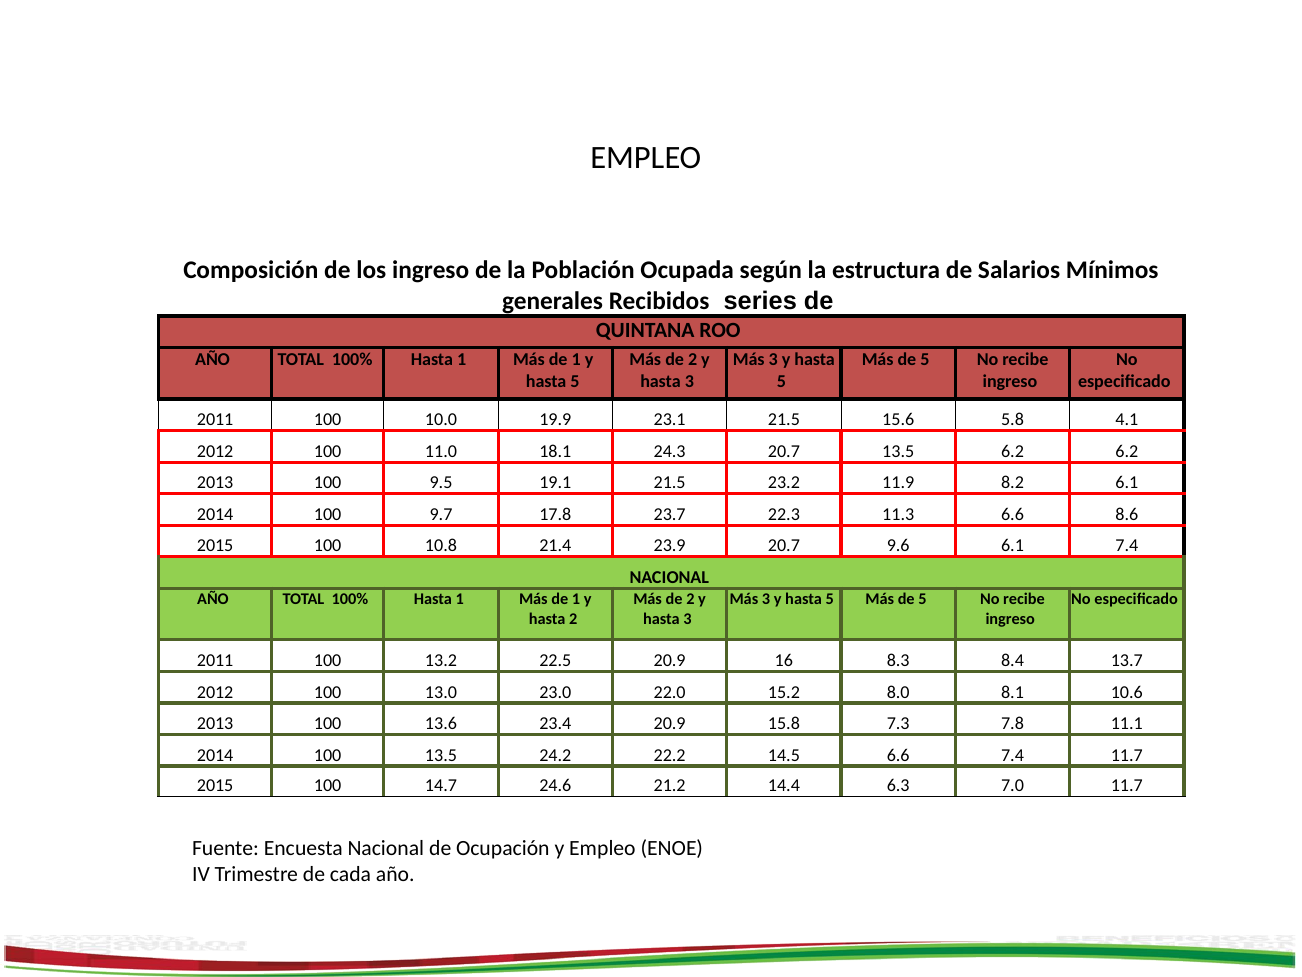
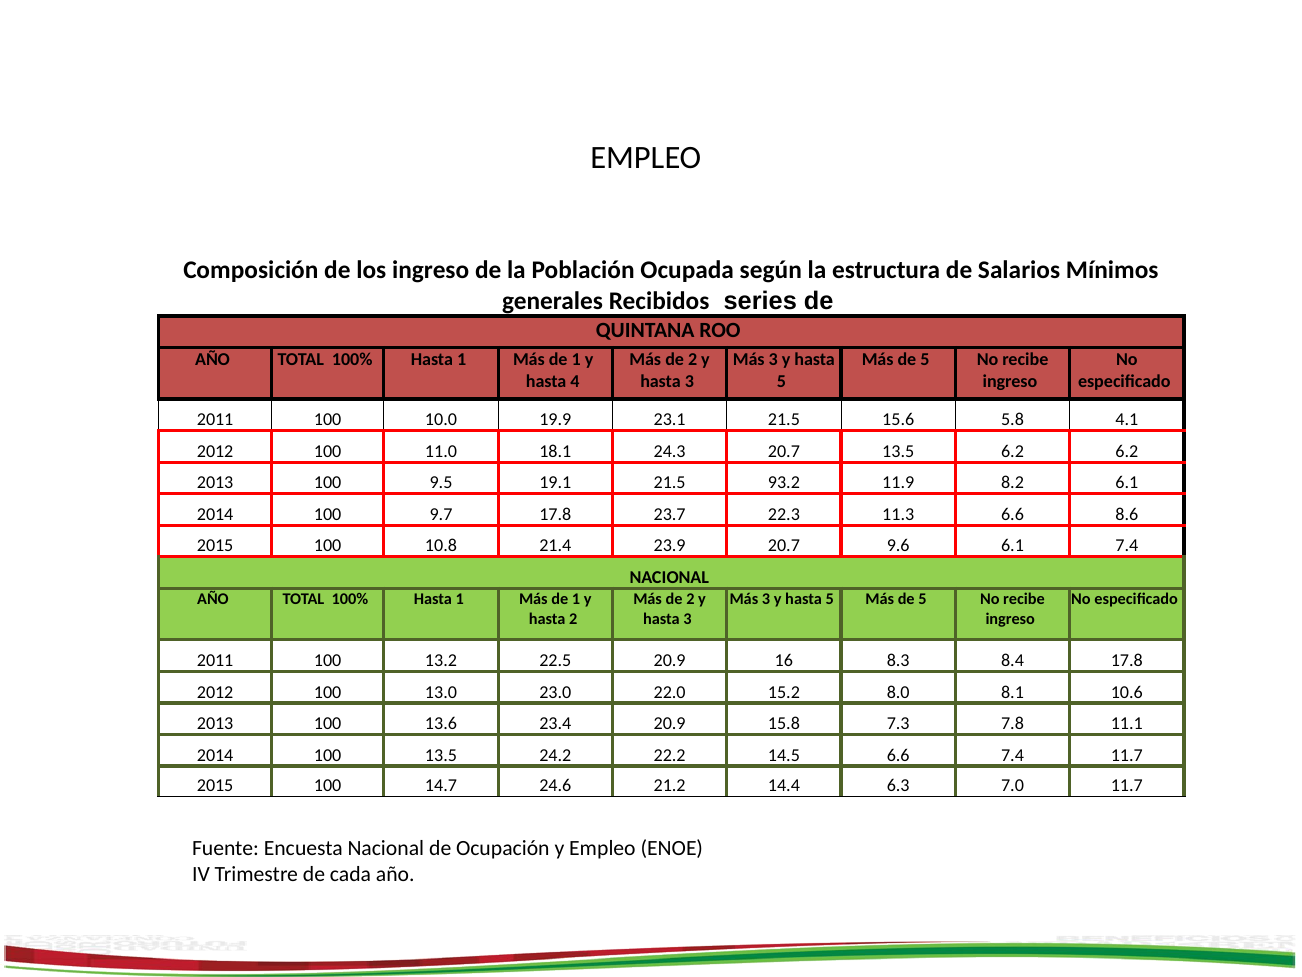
5: 5 -> 4 (575, 382)
23.2: 23.2 -> 93.2 (784, 483)
8.4 13.7: 13.7 -> 17.8 (1127, 660)
